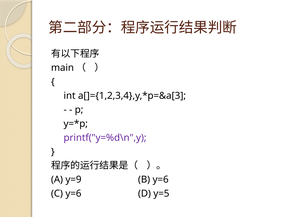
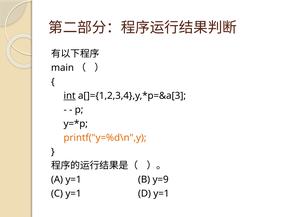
int underline: none -> present (70, 96)
printf("y=%d\n",y colour: purple -> orange (105, 138)
A y=9: y=9 -> y=1 (73, 180)
B y=6: y=6 -> y=9 (161, 180)
C y=6: y=6 -> y=1 (73, 194)
D y=5: y=5 -> y=1 (161, 194)
